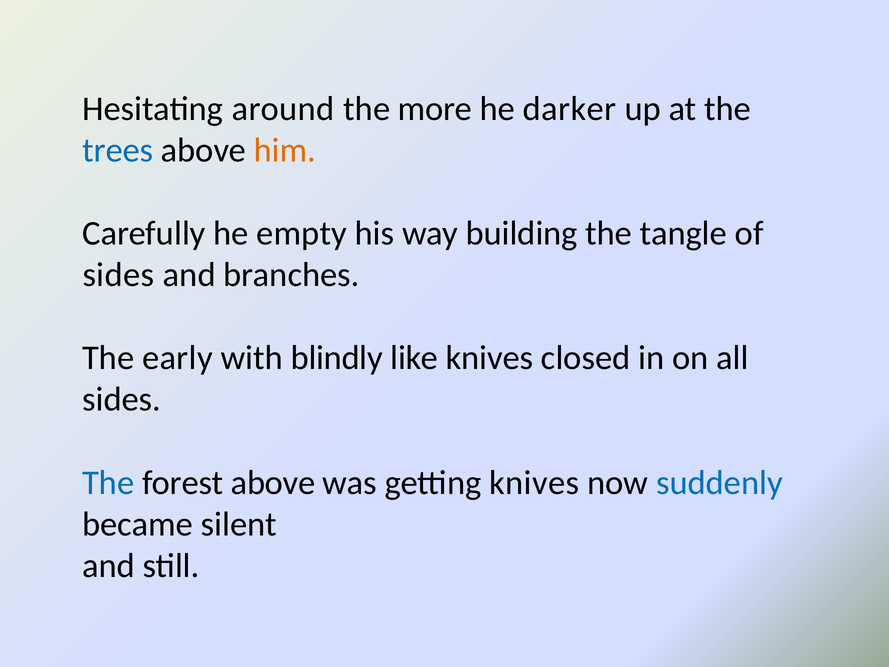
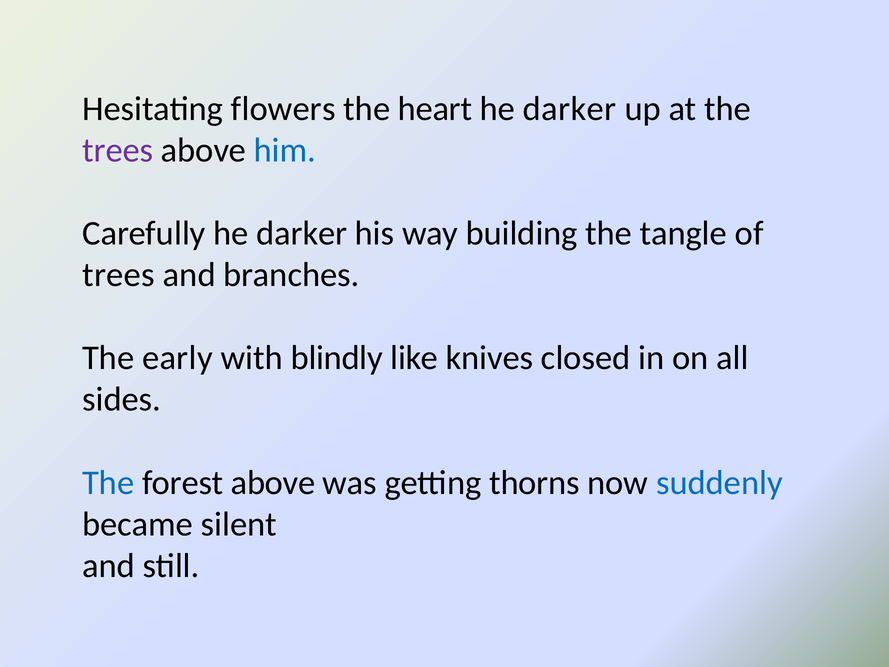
around: around -> flowers (283, 109)
more: more -> heart (435, 109)
trees colour: blue -> purple (118, 150)
him colour: orange -> blue (285, 150)
Carefully he empty: empty -> darker (302, 233)
sides: sides -> trees (118, 275)
getting knives: knives -> thorns (534, 482)
